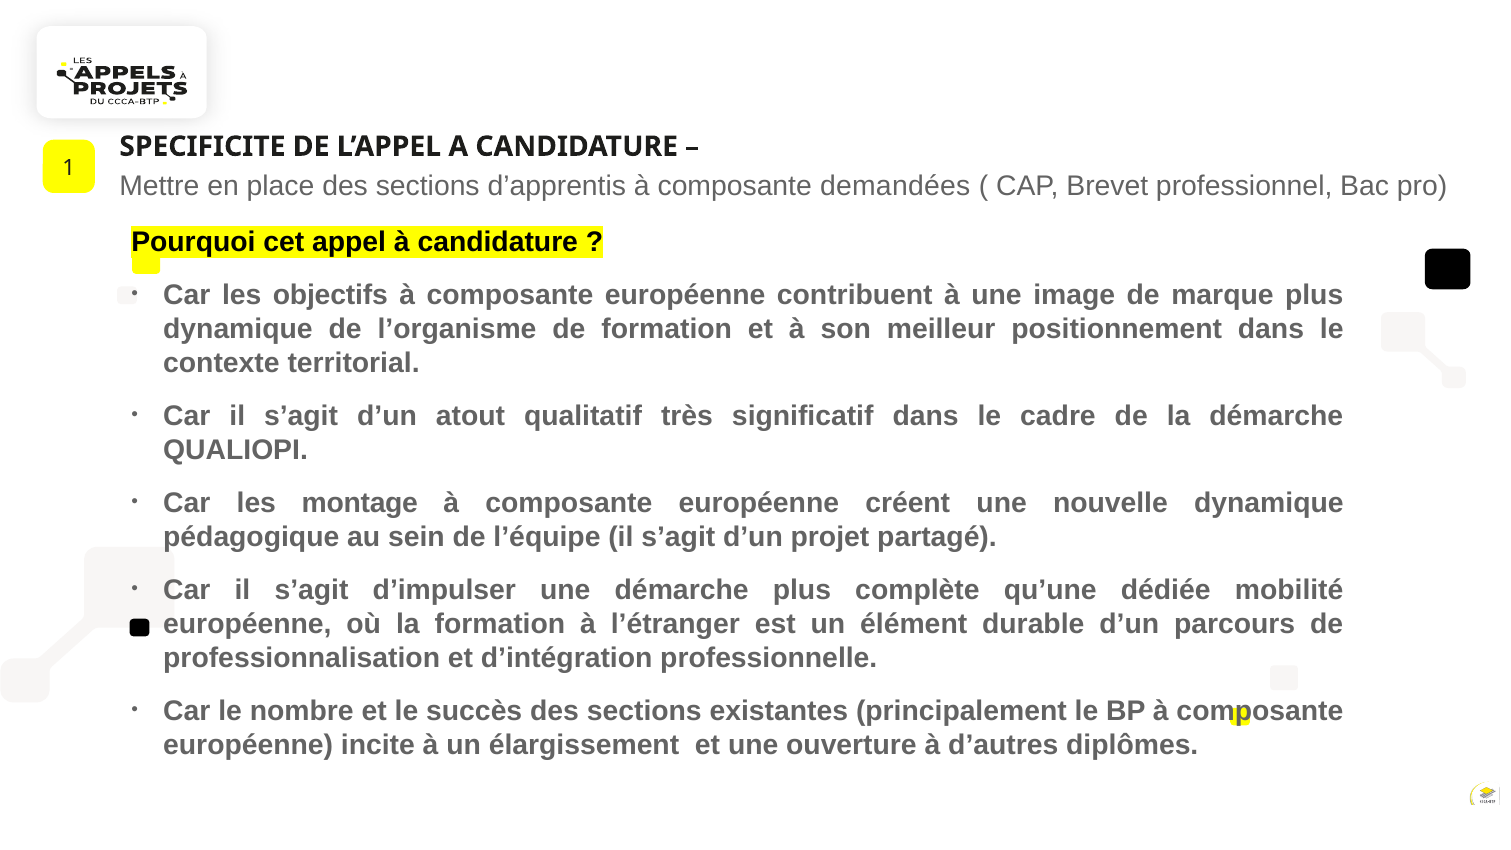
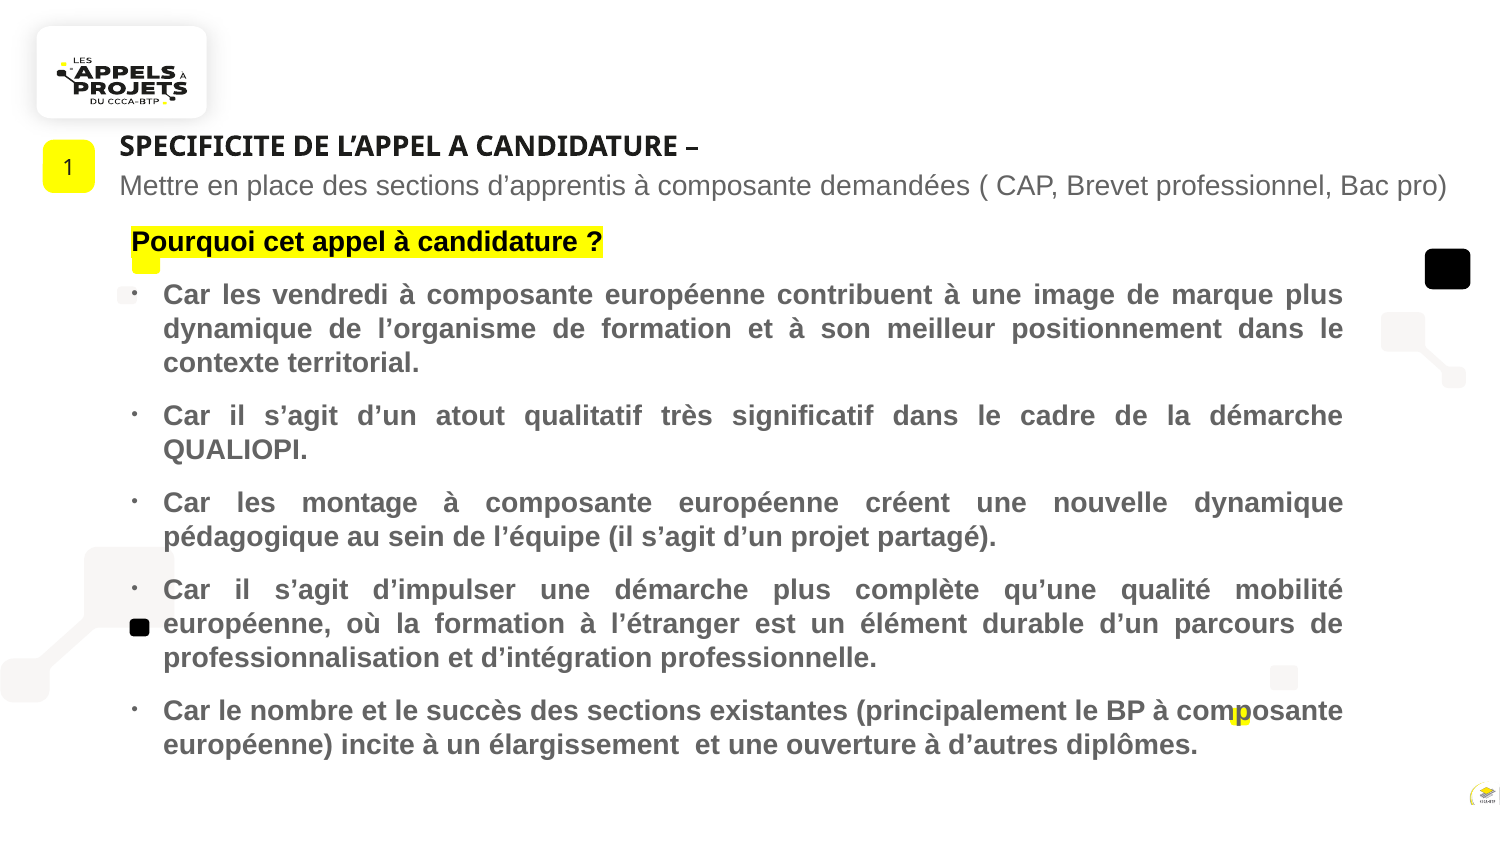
objectifs: objectifs -> vendredi (330, 295)
dédiée: dédiée -> qualité (1166, 590)
